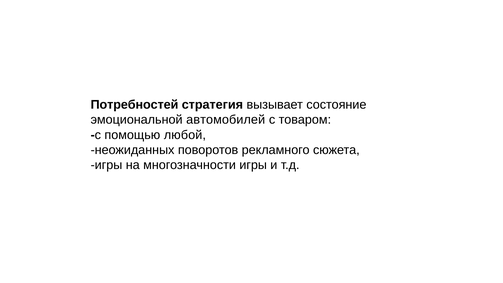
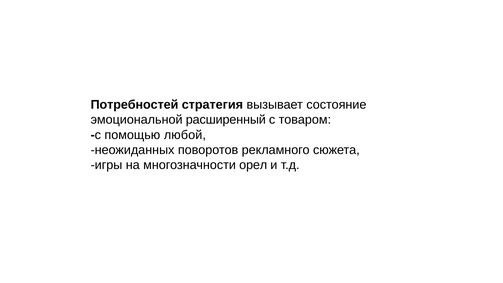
автомобилей: автомобилей -> расширенный (226, 120)
многозначности игры: игры -> орел (253, 165)
